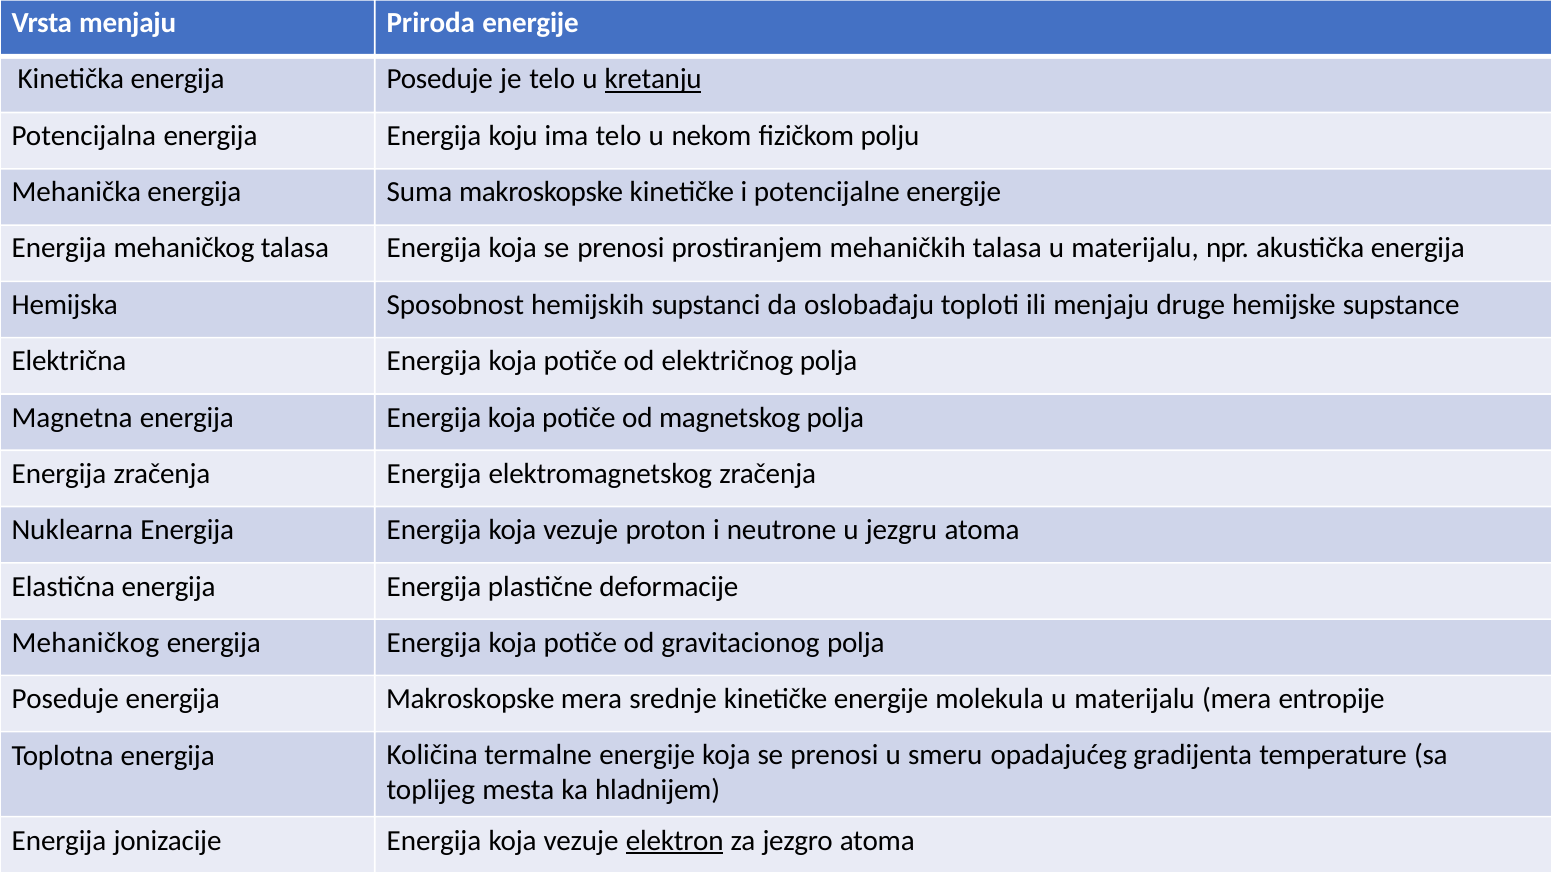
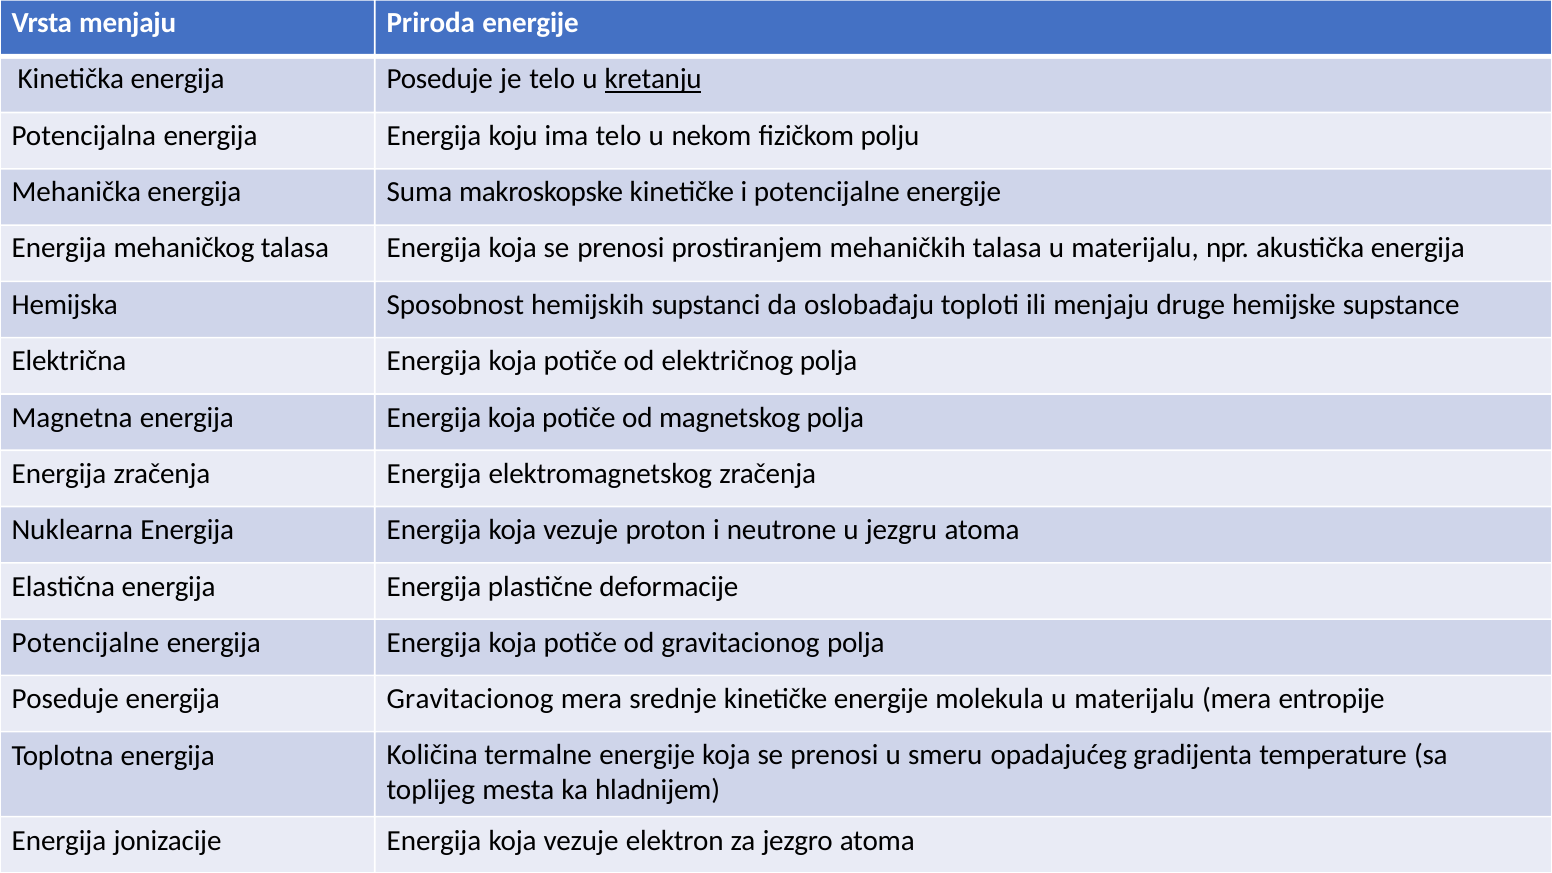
Mehaničkog: Mehaničkog -> Potencijalne (85, 643)
energija Makroskopske: Makroskopske -> Gravitacionog (470, 699)
elektron underline: present -> none (675, 841)
